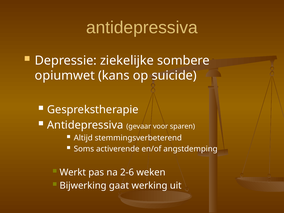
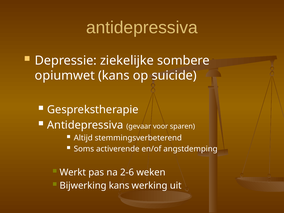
Bijwerking gaat: gaat -> kans (119, 186)
